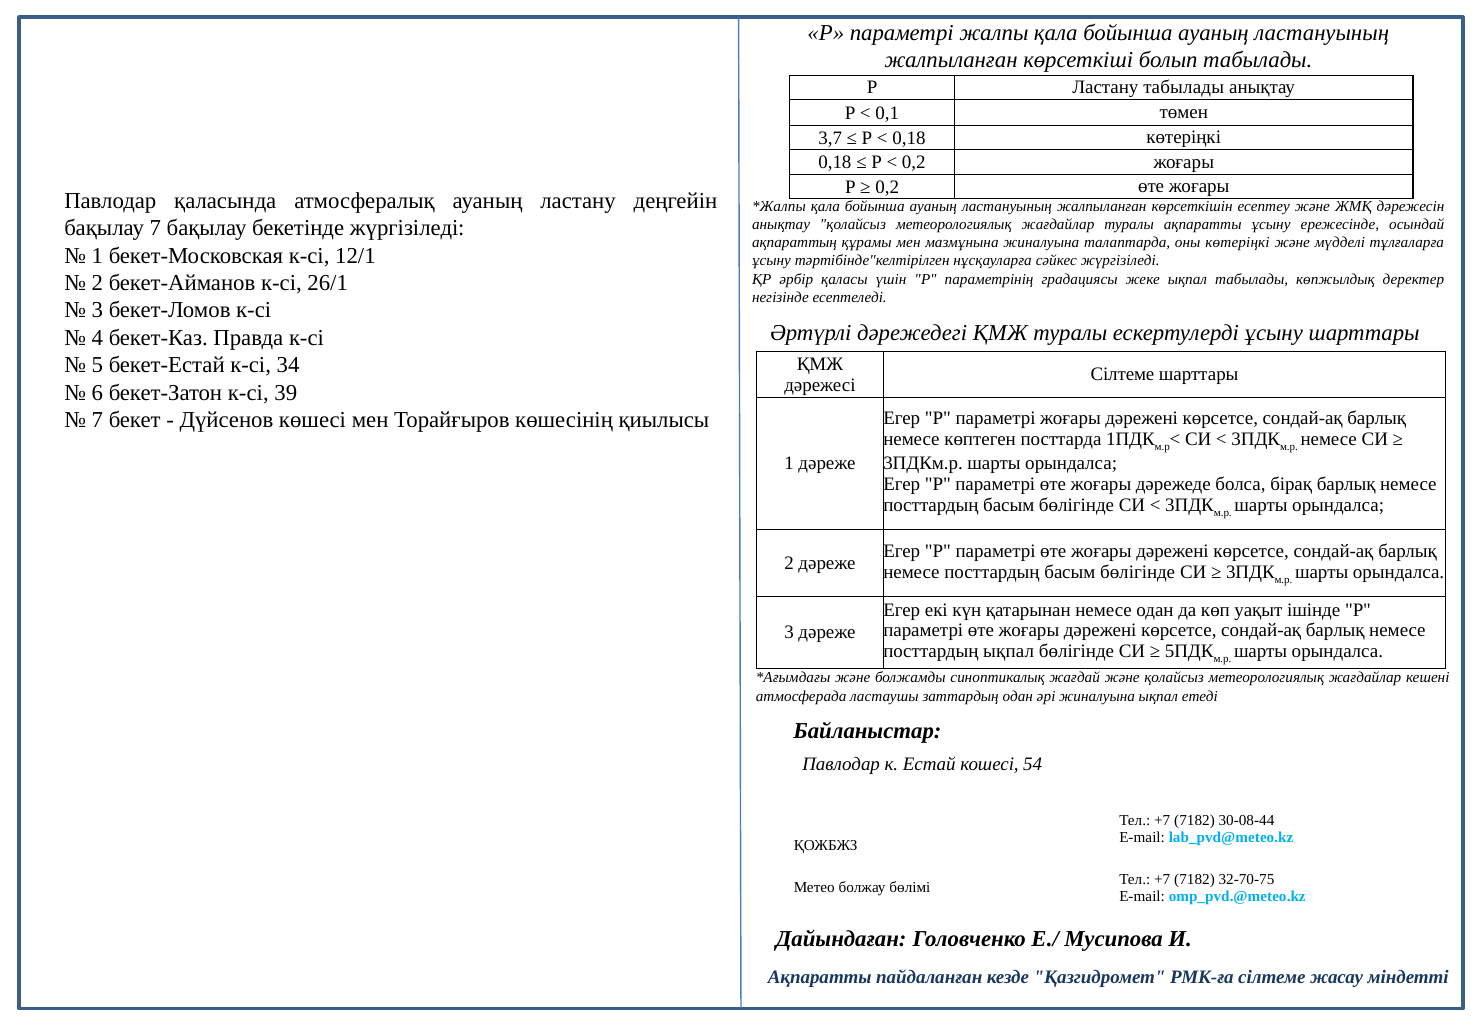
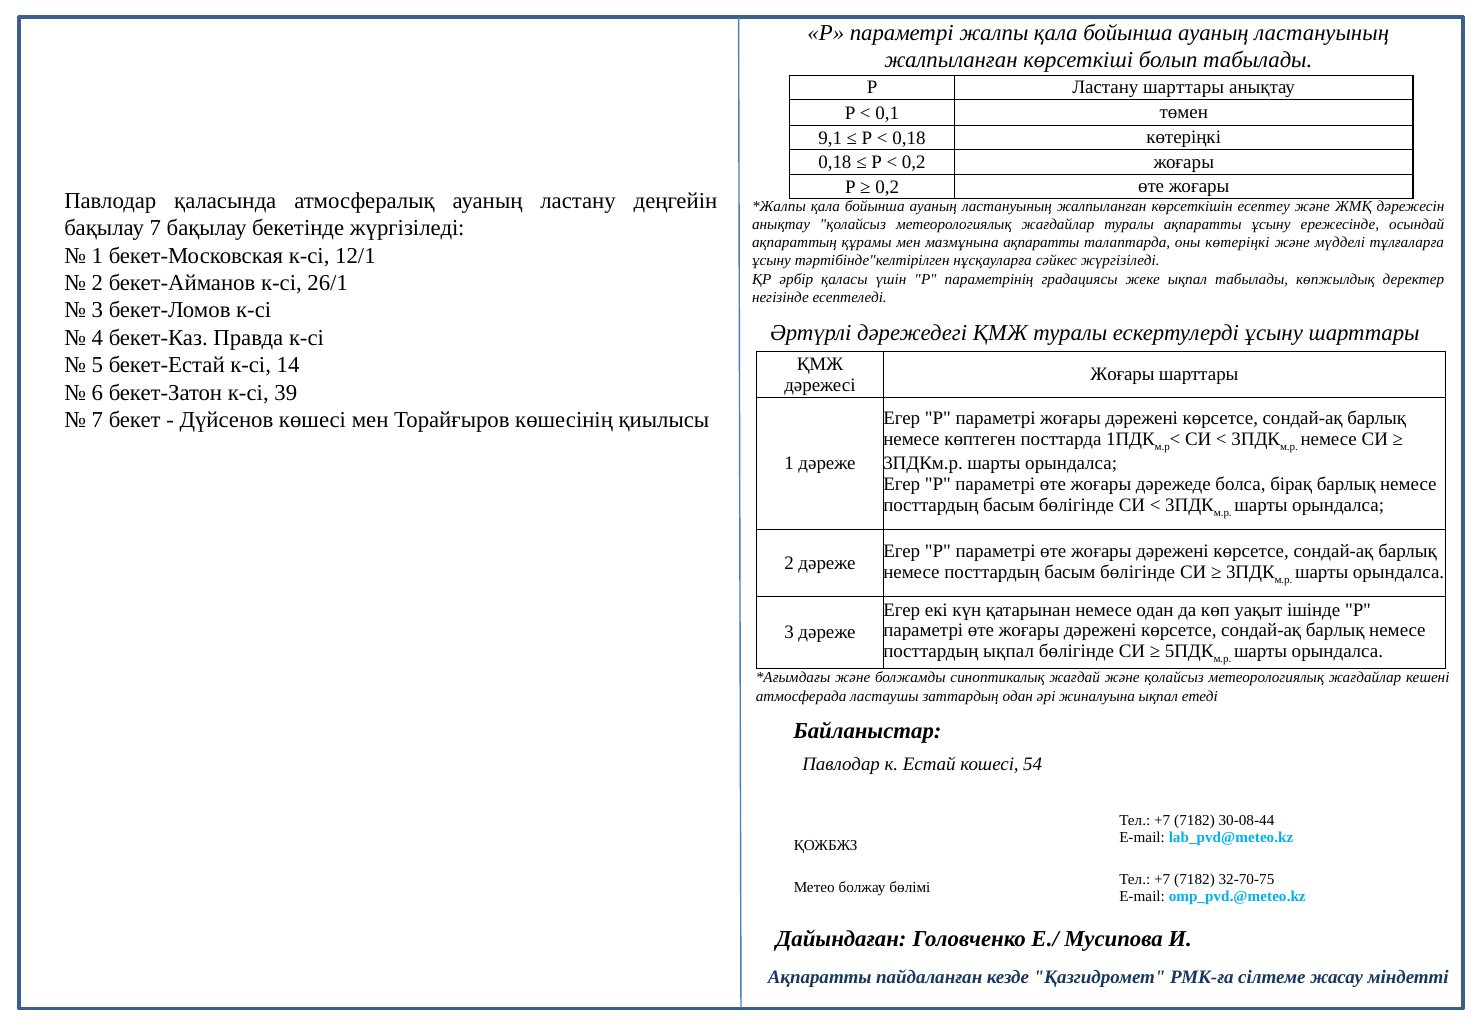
Ластану табылады: табылады -> шарттары (1184, 88)
3,7: 3,7 -> 9,1 (830, 138)
мазмұнына жиналуына: жиналуына -> ақпаратты (1041, 243)
34: 34 -> 14 (288, 365)
Сілтеме: Сілтеме -> Жоғары (1122, 374)
